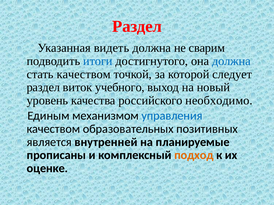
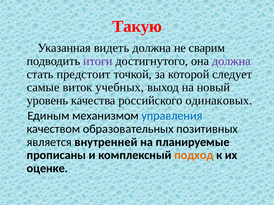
Раздел: Раздел -> Такую (137, 27)
итоги colour: blue -> purple (98, 61)
должна colour: blue -> purple (231, 61)
стать качеством: качеством -> предстоит (84, 74)
раздел: раздел -> самые (43, 88)
учебного: учебного -> учебных (120, 88)
необходимо: необходимо -> одинаковых (219, 101)
